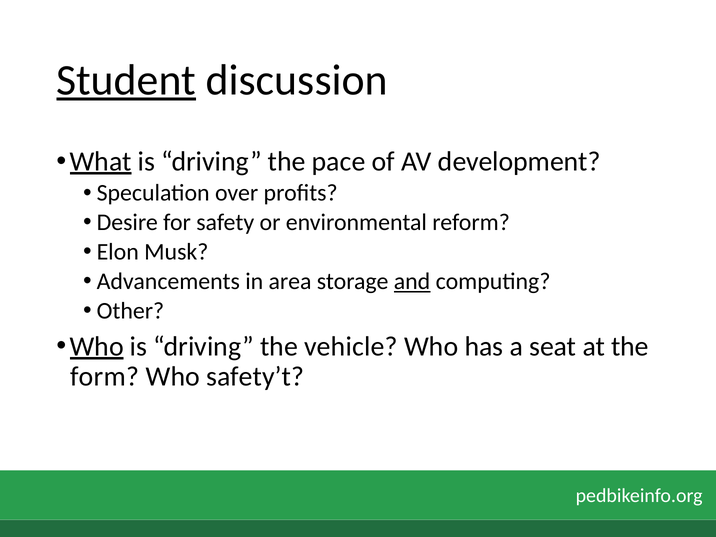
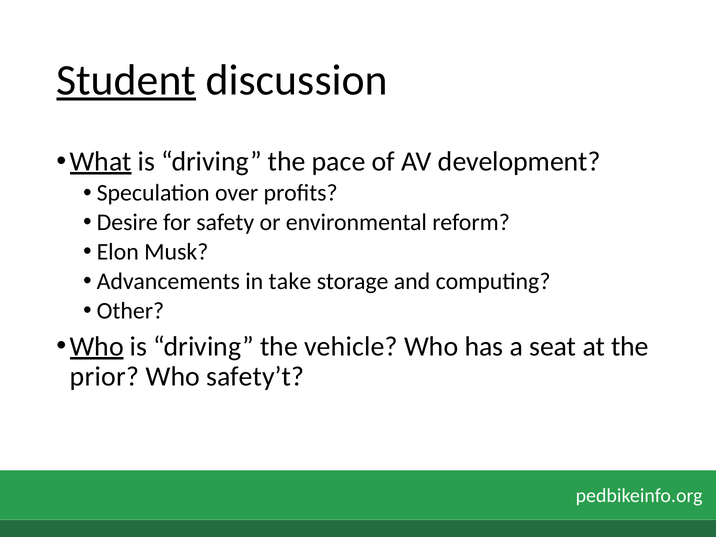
area: area -> take (290, 282)
and underline: present -> none (412, 282)
form: form -> prior (105, 376)
